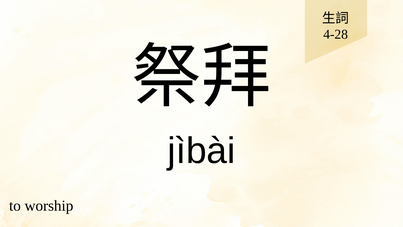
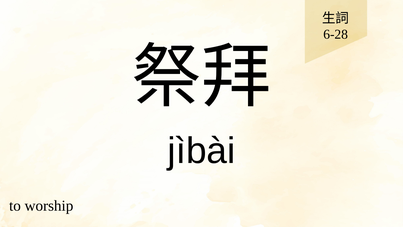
4-28: 4-28 -> 6-28 (336, 34)
